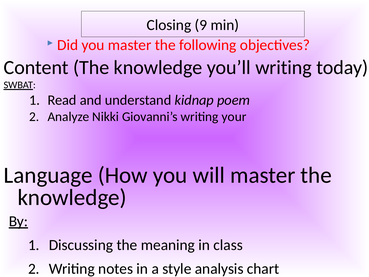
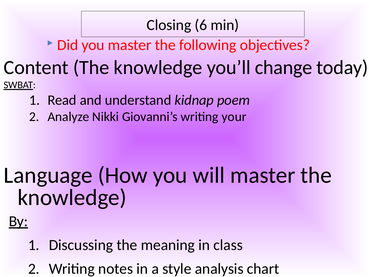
9: 9 -> 6 (201, 25)
you’ll writing: writing -> change (284, 67)
